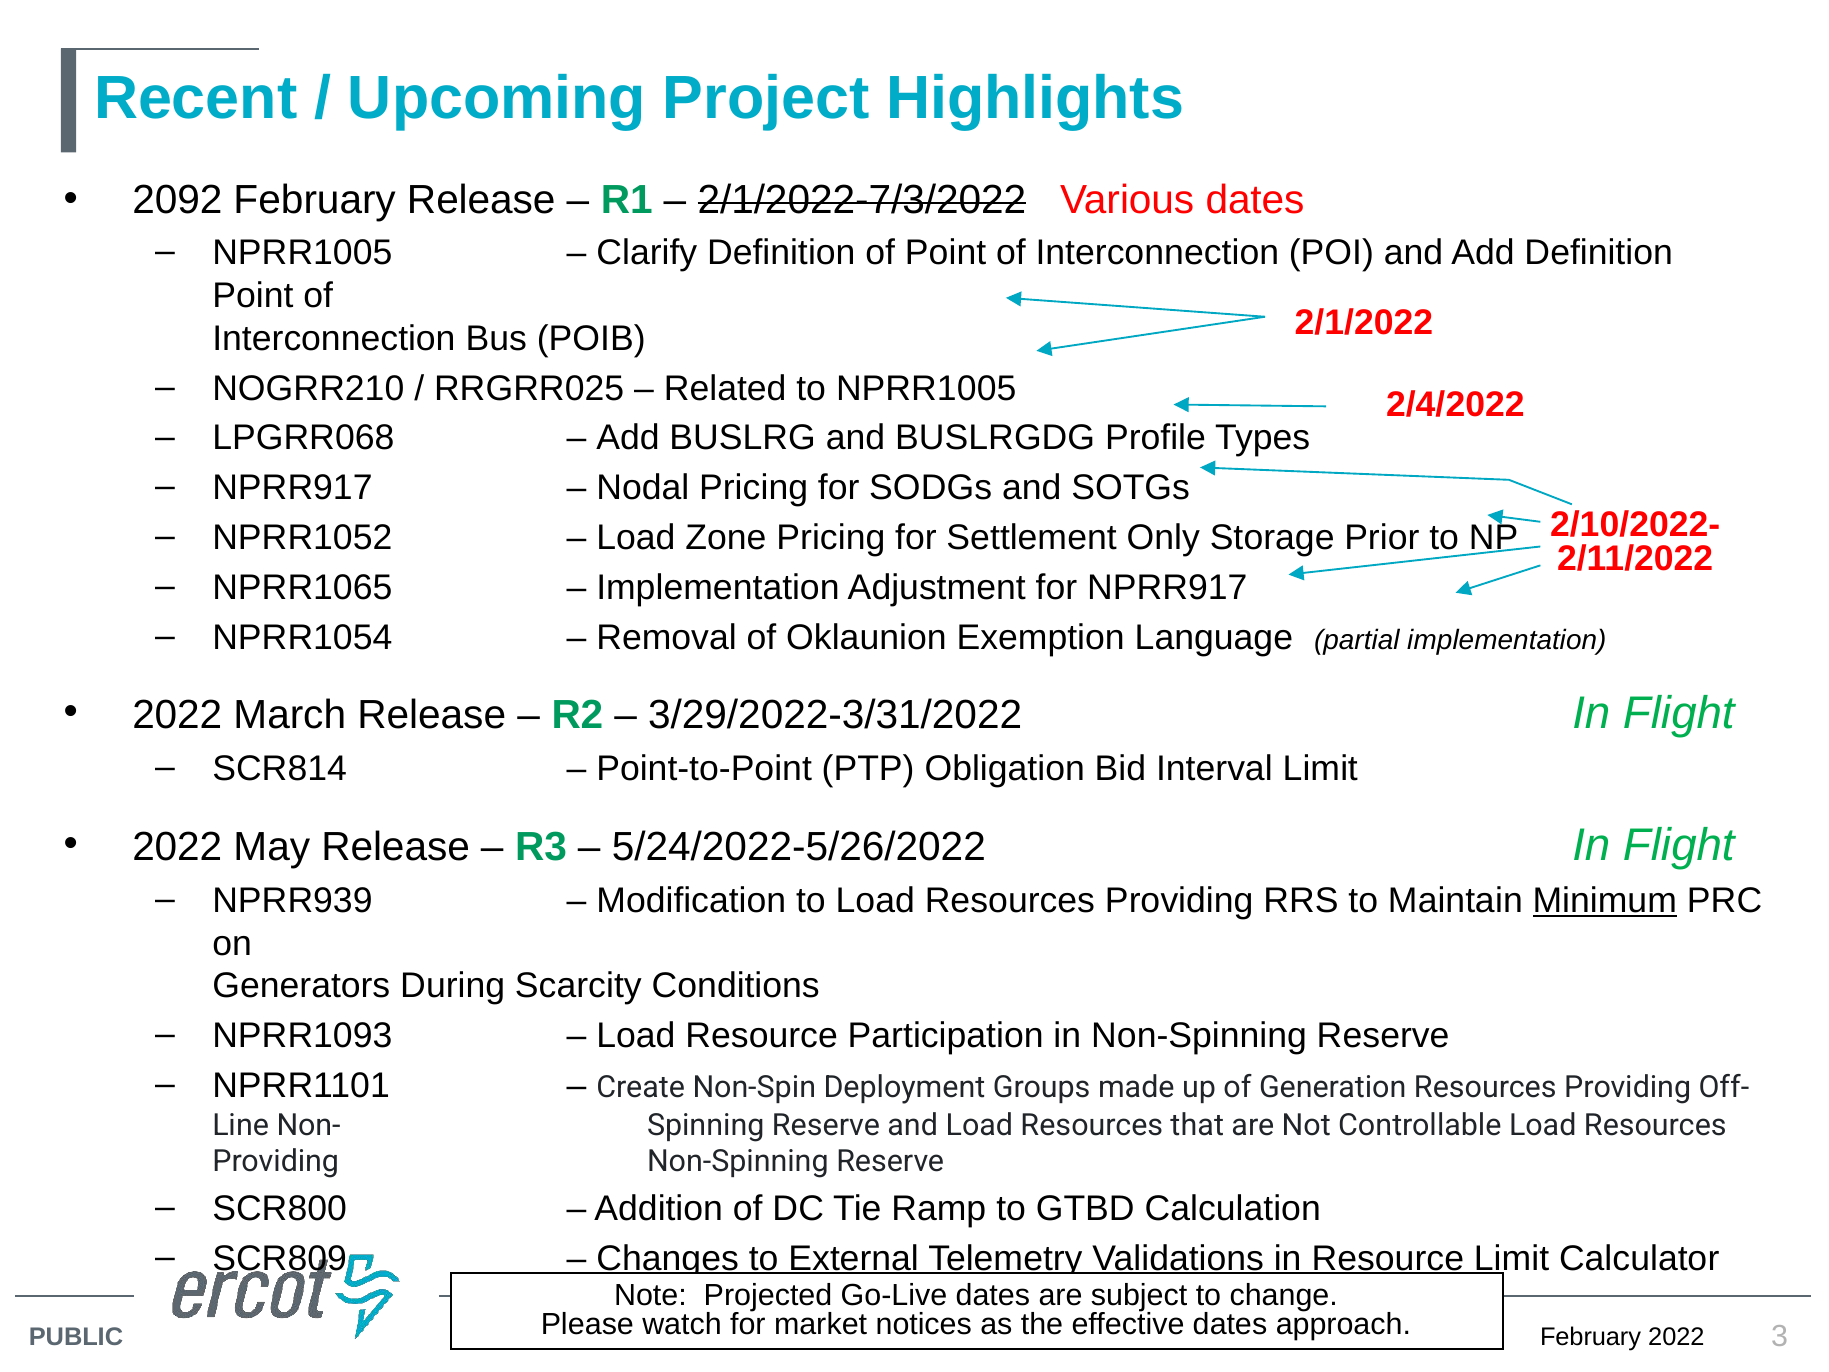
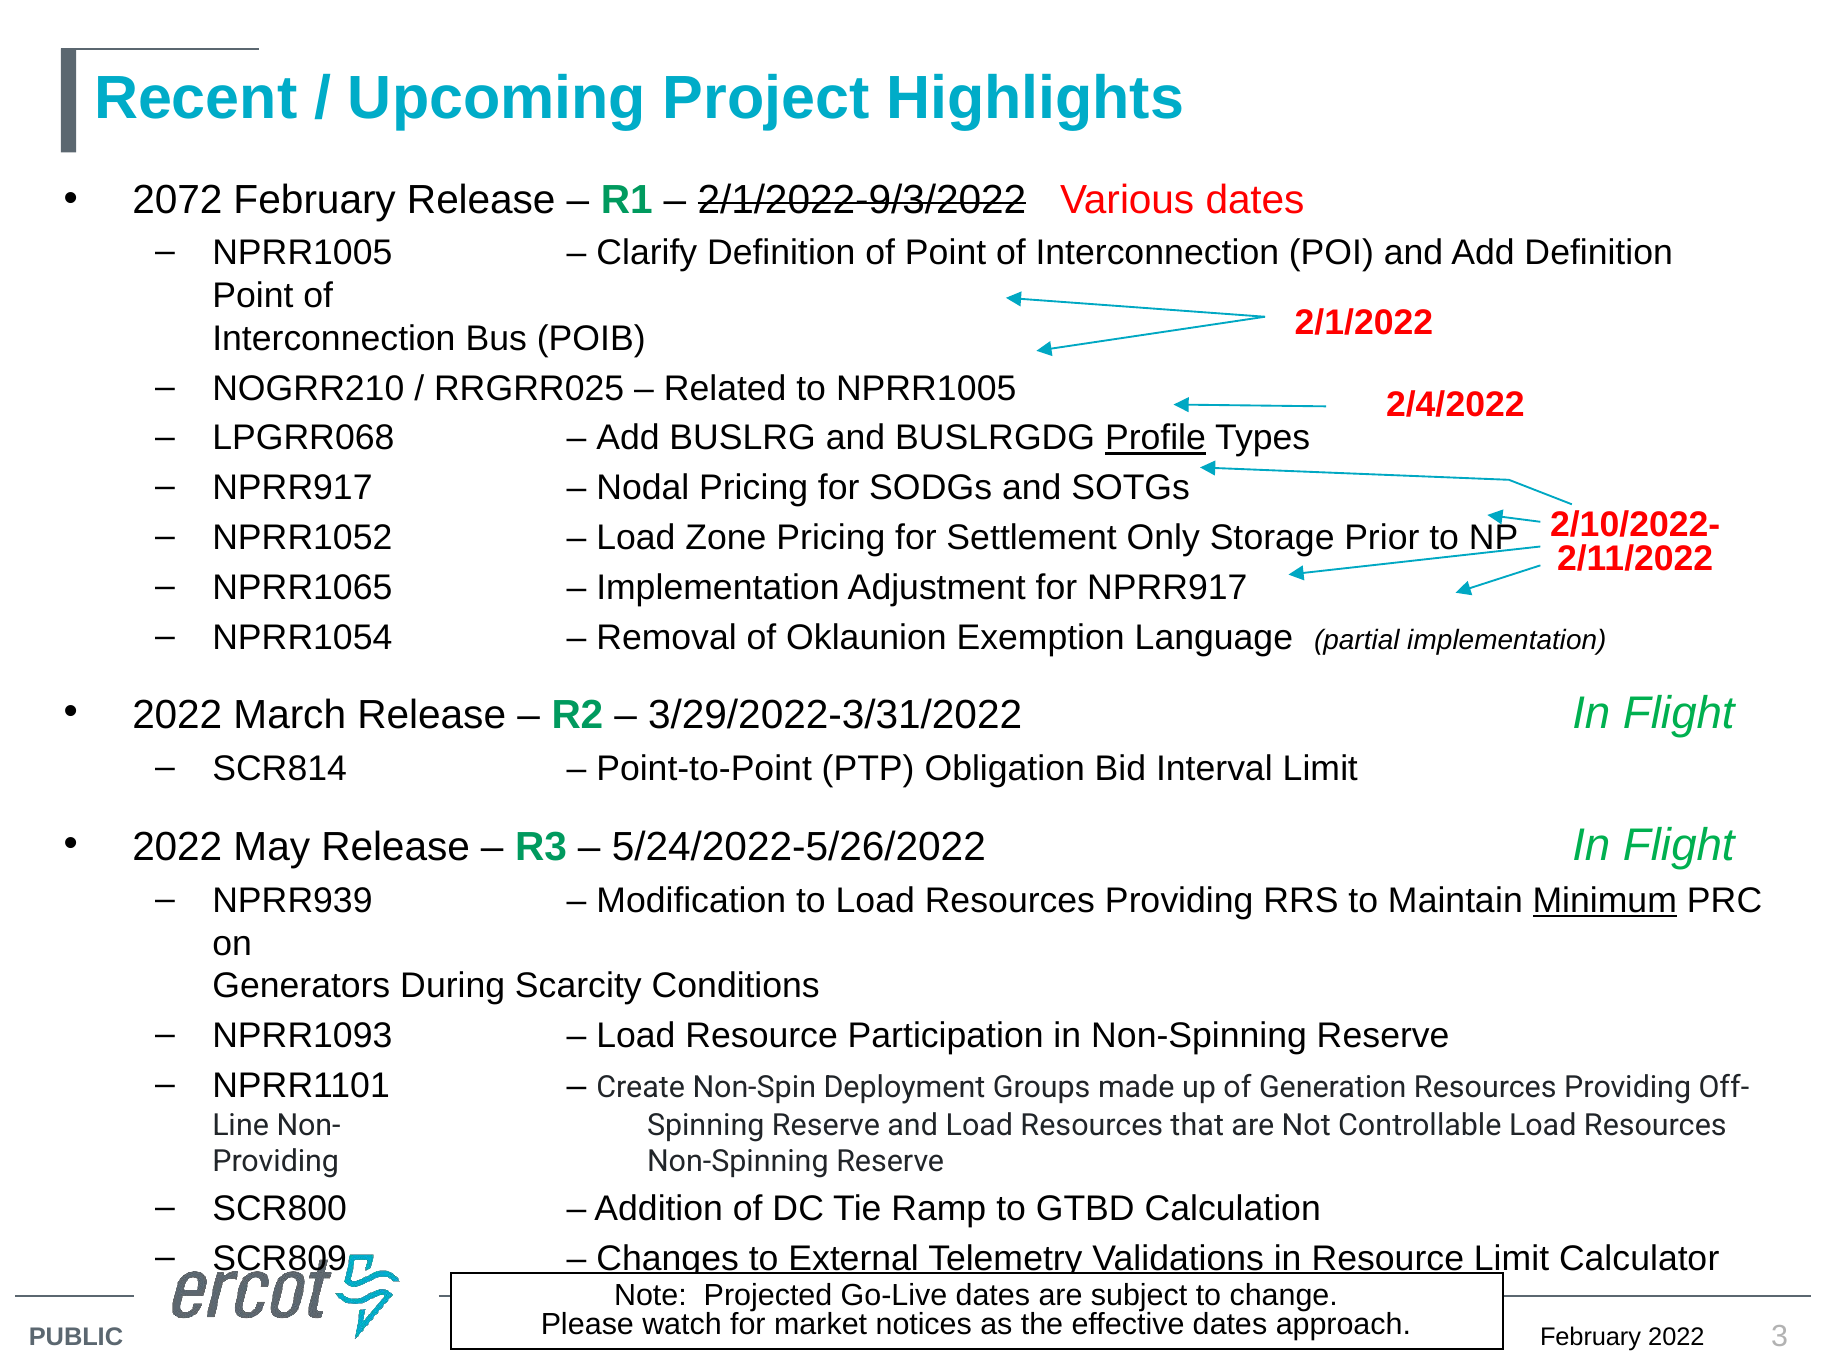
2092: 2092 -> 2072 (177, 201)
2/1/2022-7/3/2022: 2/1/2022-7/3/2022 -> 2/1/2022-9/3/2022 (862, 201)
Profile underline: none -> present (1155, 438)
